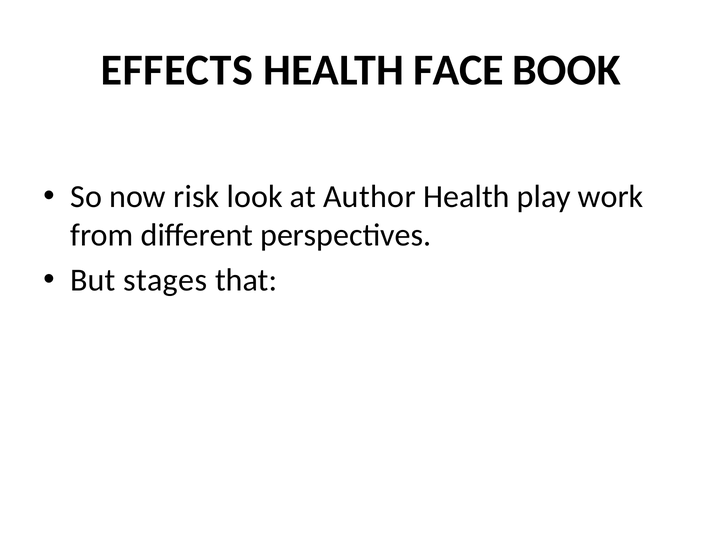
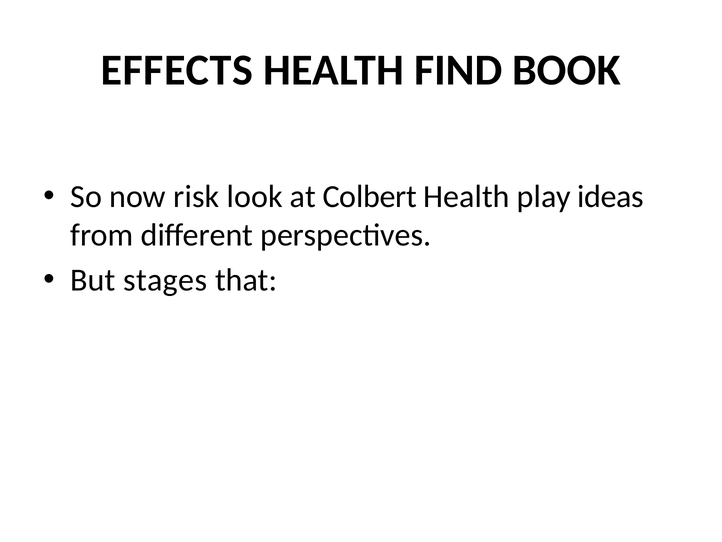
FACE: FACE -> FIND (458, 70)
Author: Author -> Colbert (370, 196)
work: work -> ideas (611, 196)
